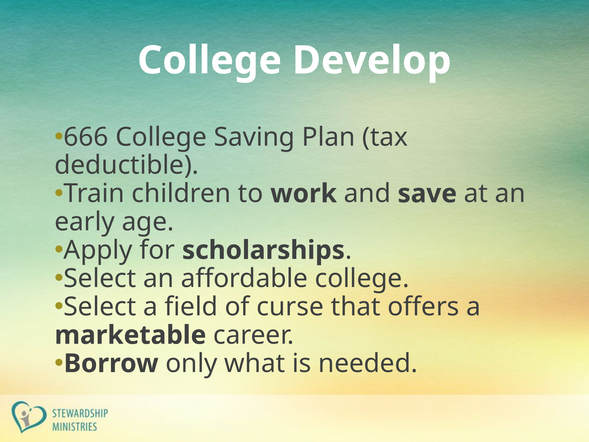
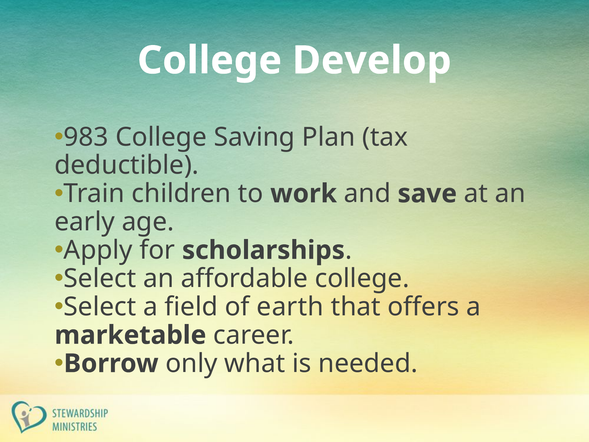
666: 666 -> 983 (86, 137)
curse: curse -> earth (290, 307)
